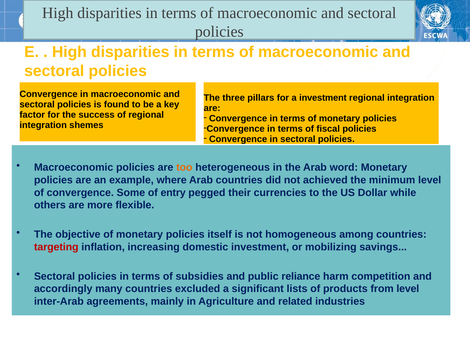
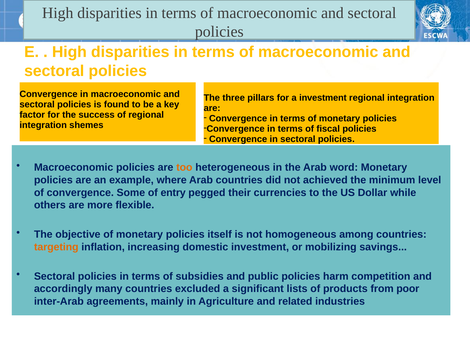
targeting colour: red -> orange (56, 247)
public reliance: reliance -> policies (301, 276)
from level: level -> poor (408, 288)
